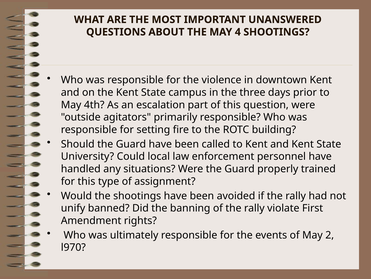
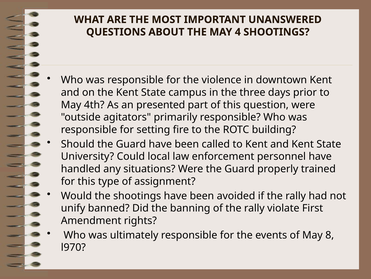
escalation: escalation -> presented (161, 105)
2: 2 -> 8 (330, 235)
